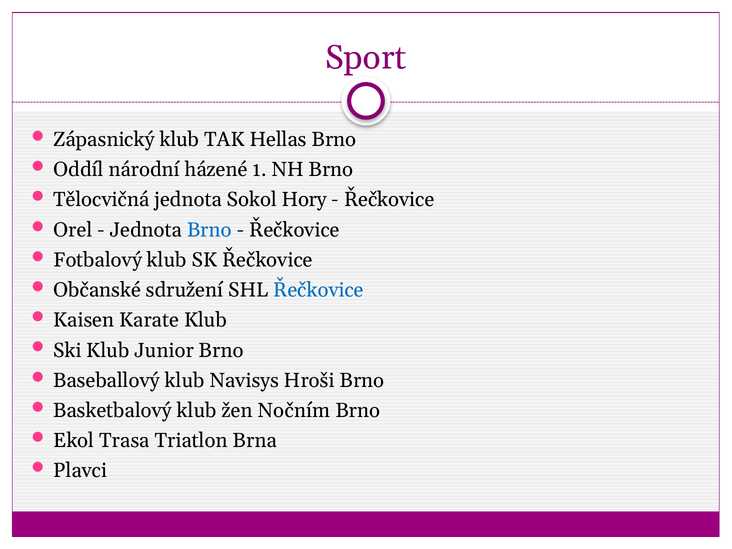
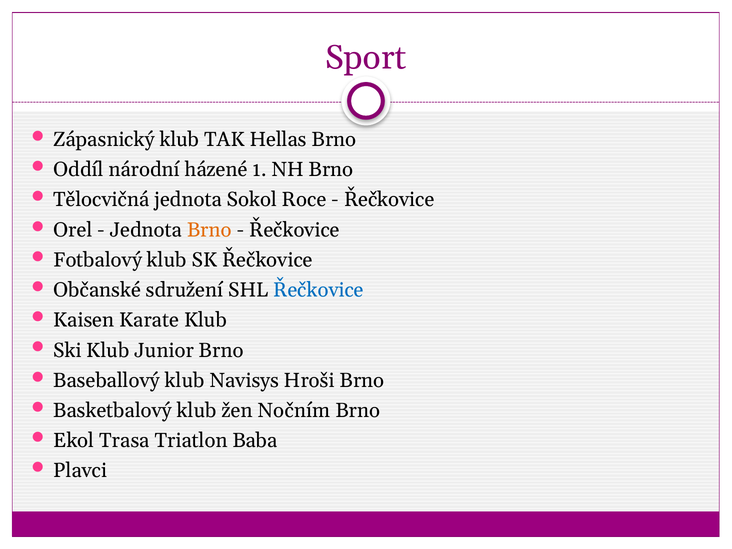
Hory: Hory -> Roce (304, 200)
Brno colour: blue -> orange (209, 230)
Brna: Brna -> Baba (255, 441)
